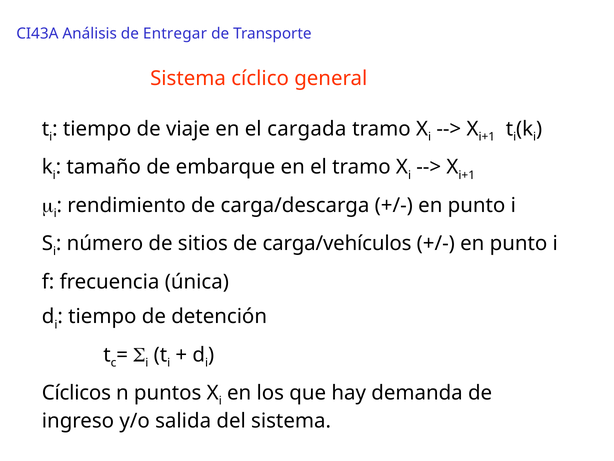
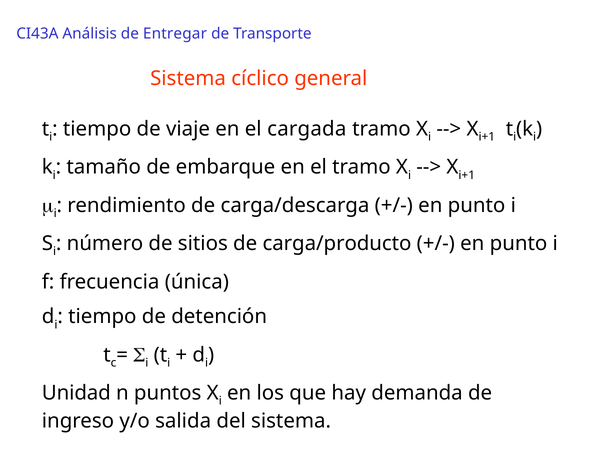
carga/vehículos: carga/vehículos -> carga/producto (337, 243)
Cíclicos: Cíclicos -> Unidad (76, 393)
